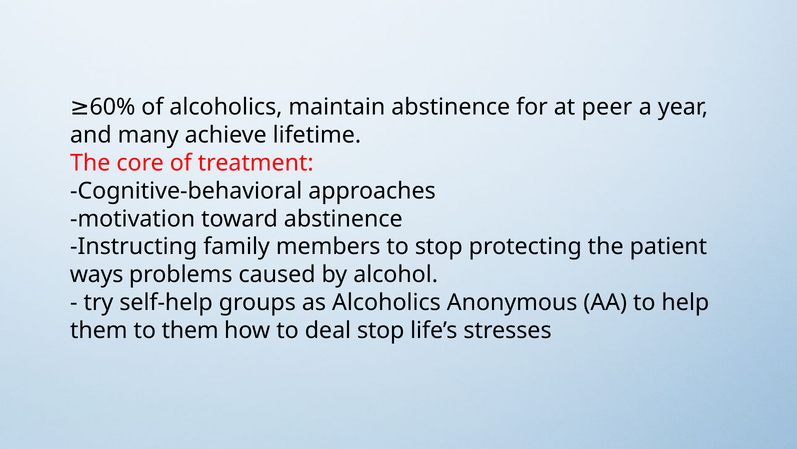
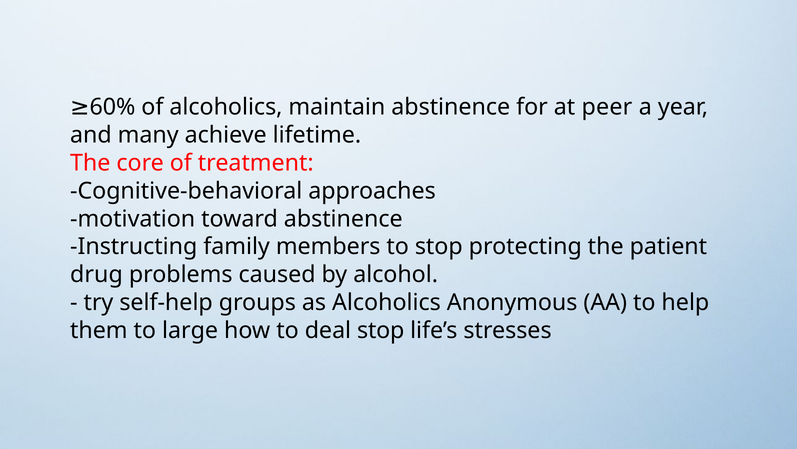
ways: ways -> drug (96, 274)
to them: them -> large (190, 330)
